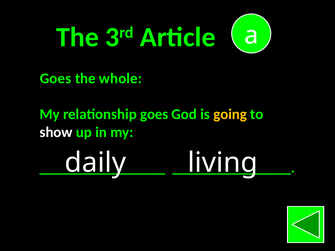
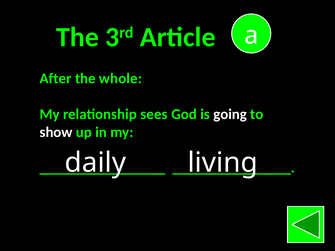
Goes: Goes -> After (56, 79)
relationship goes: goes -> sees (154, 114)
going colour: yellow -> white (230, 114)
